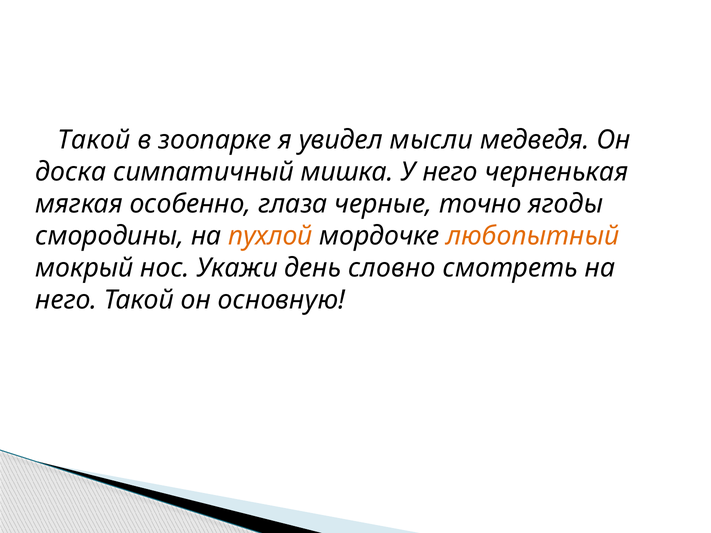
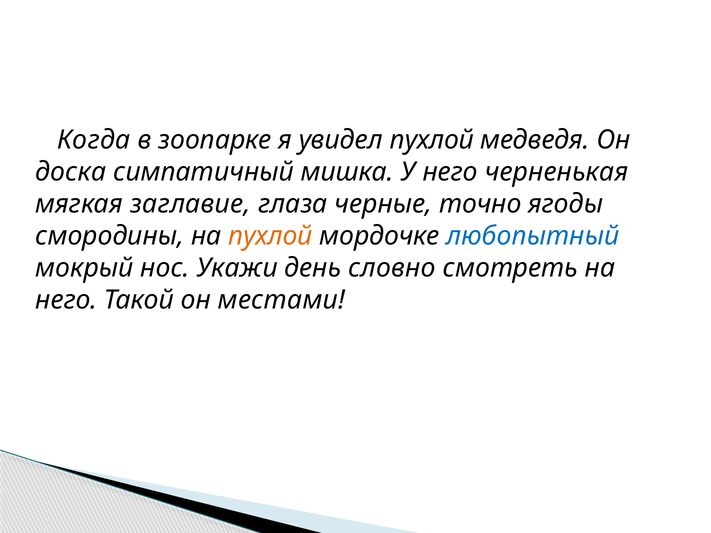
Такой: Такой -> Когда (94, 140)
увидел мысли: мысли -> пухлой (432, 140)
особенно: особенно -> заглавие (190, 204)
любопытный colour: orange -> blue (533, 236)
основную: основную -> местами (282, 300)
